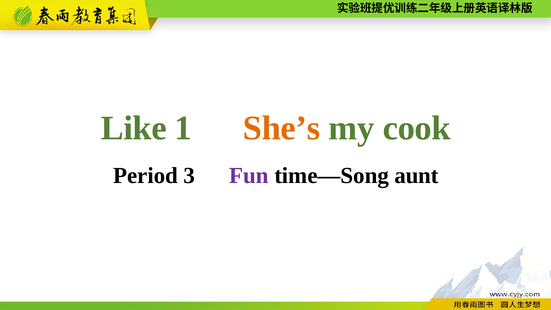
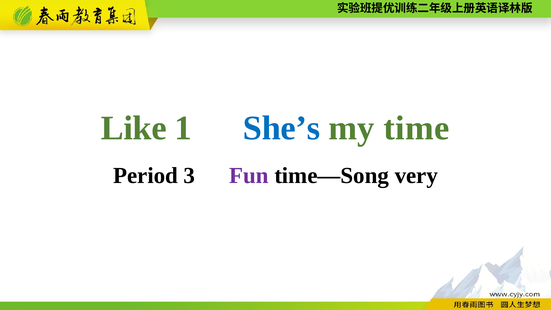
She’s colour: orange -> blue (282, 128)
cook: cook -> time (416, 128)
aunt: aunt -> very (416, 175)
